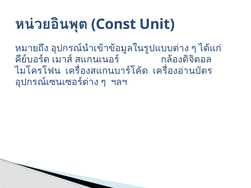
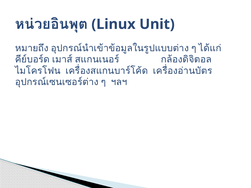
Const: Const -> Linux (113, 24)
